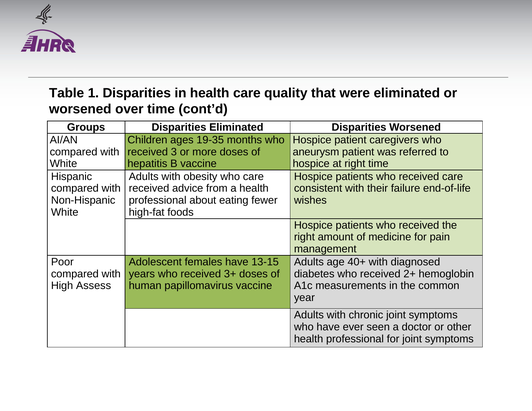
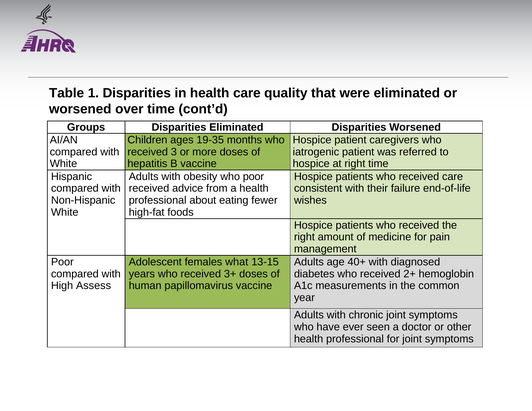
aneurysm: aneurysm -> iatrogenic (316, 152)
who care: care -> poor (253, 177)
females have: have -> what (237, 262)
